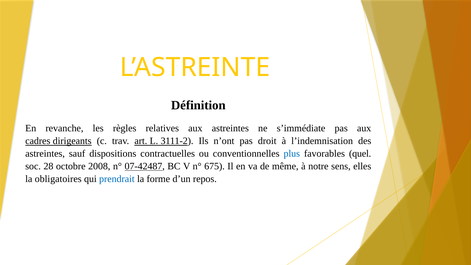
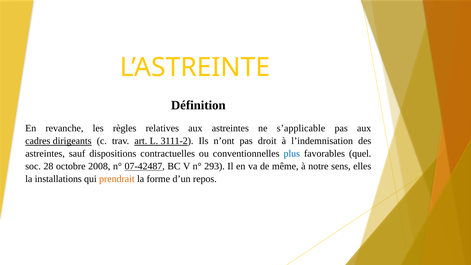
s’immédiate: s’immédiate -> s’applicable (301, 128)
675: 675 -> 293 (215, 166)
obligatoires: obligatoires -> installations (58, 179)
prendrait colour: blue -> orange (117, 179)
